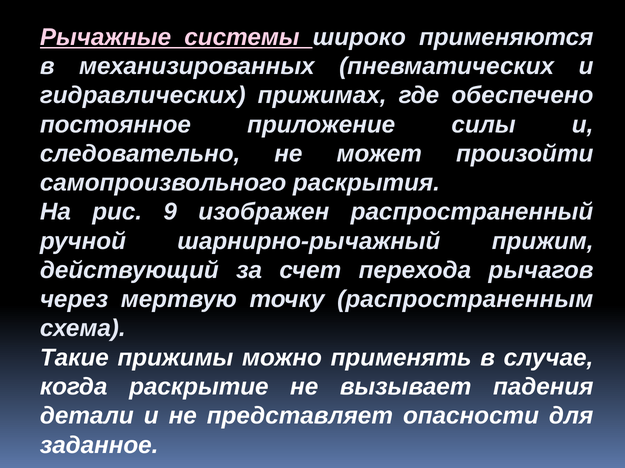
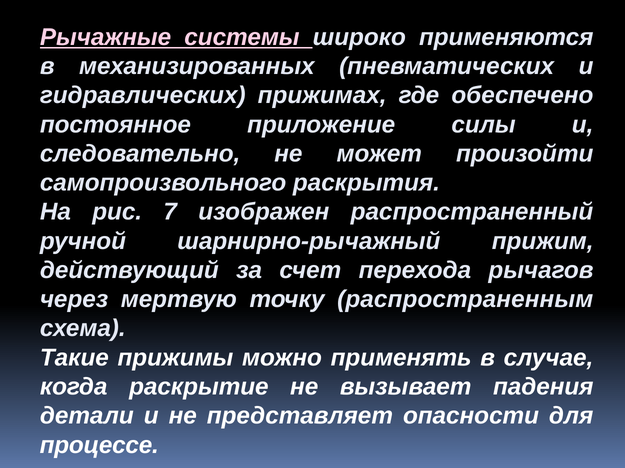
9: 9 -> 7 (170, 212)
заданное: заданное -> процессе (99, 446)
